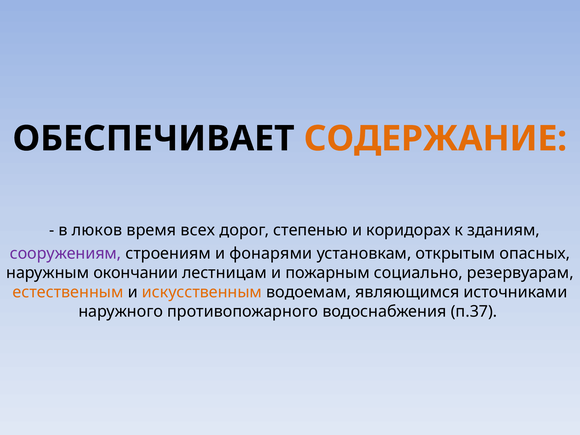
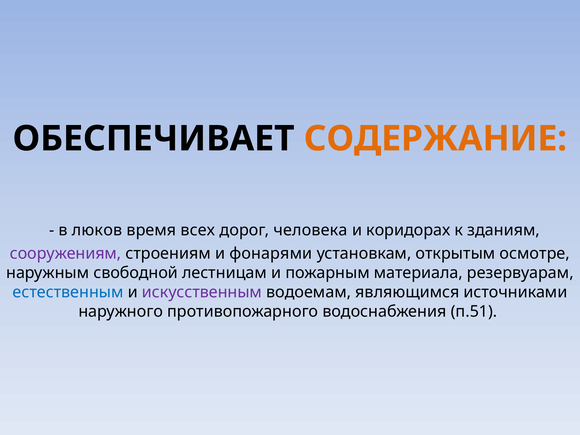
степенью: степенью -> человека (310, 230)
опасных: опасных -> осмотре (535, 253)
окончании: окончании -> свободной (136, 273)
социально: социально -> материала (418, 273)
естественным colour: orange -> blue (68, 292)
искусственным colour: orange -> purple (202, 292)
п.37: п.37 -> п.51 (474, 312)
